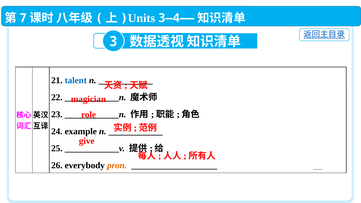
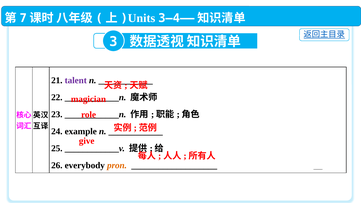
talent colour: blue -> purple (76, 80)
